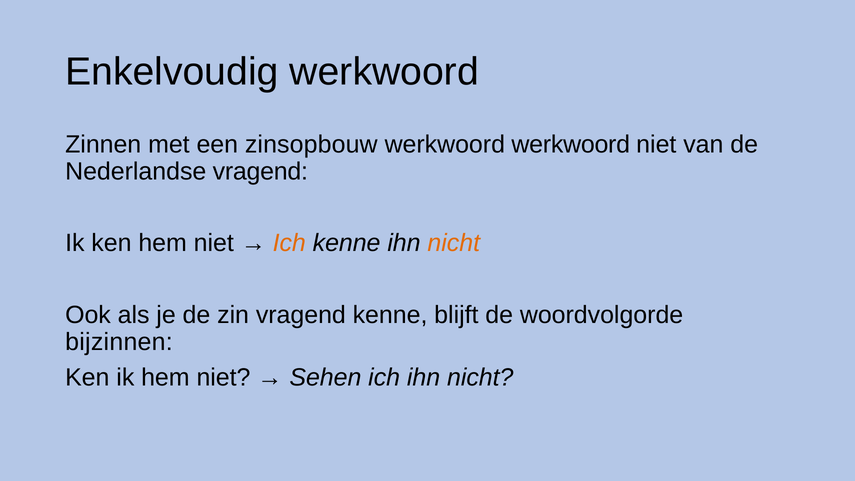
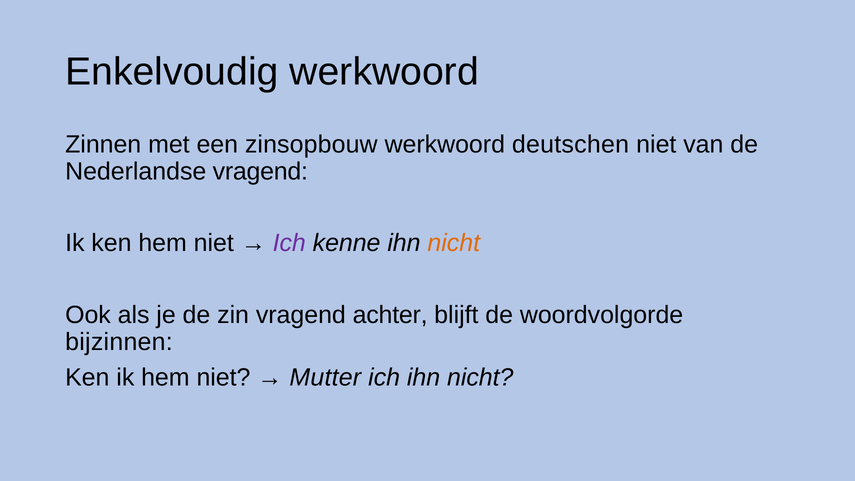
werkwoord werkwoord: werkwoord -> deutschen (571, 145)
Ich colour: orange -> purple (289, 243)
vragend kenne: kenne -> achter (390, 315)
Sehen: Sehen -> Mutter (325, 378)
